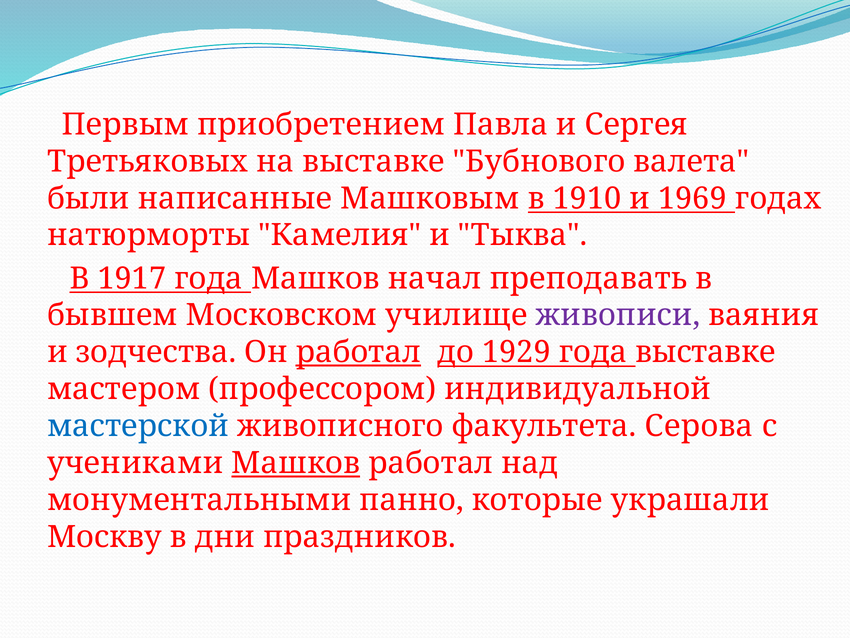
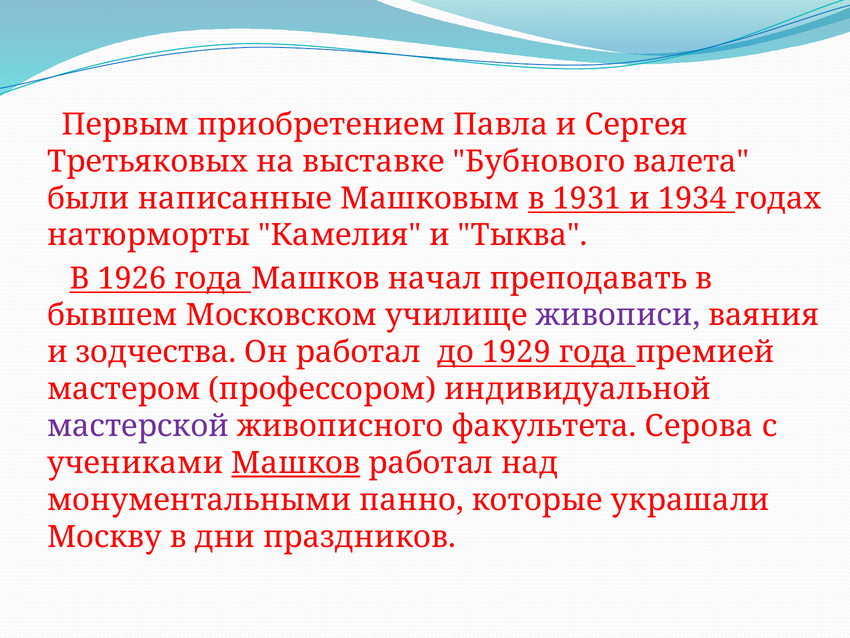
1910: 1910 -> 1931 (587, 198)
1969: 1969 -> 1934 (692, 198)
1917: 1917 -> 1926 (132, 278)
работал underline: present -> none (358, 352)
года выставке: выставке -> премией (705, 352)
мастерской colour: blue -> purple (138, 426)
